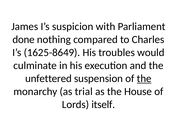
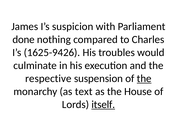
1625-8649: 1625-8649 -> 1625-9426 (52, 52)
unfettered: unfettered -> respective (48, 78)
trial: trial -> text (84, 91)
itself underline: none -> present (103, 104)
